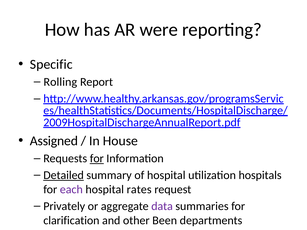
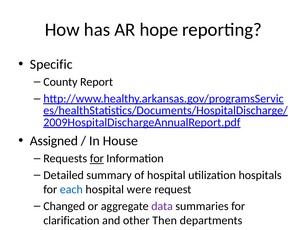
were: were -> hope (159, 30)
Rolling: Rolling -> County (60, 82)
Detailed underline: present -> none (64, 175)
each colour: purple -> blue (71, 190)
rates: rates -> were (139, 190)
Privately: Privately -> Changed (64, 206)
Been: Been -> Then (165, 221)
